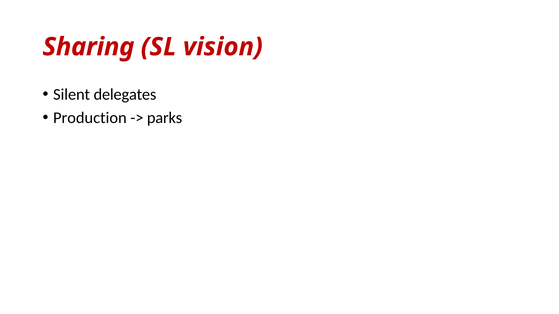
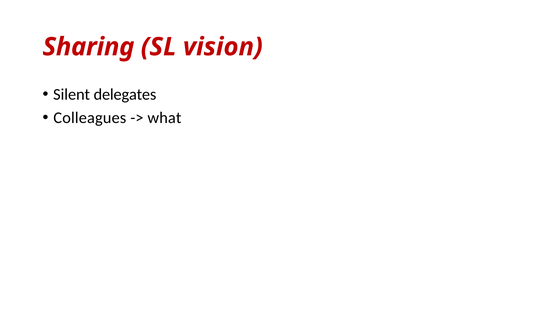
Production: Production -> Colleagues (90, 118)
parks: parks -> what (164, 118)
